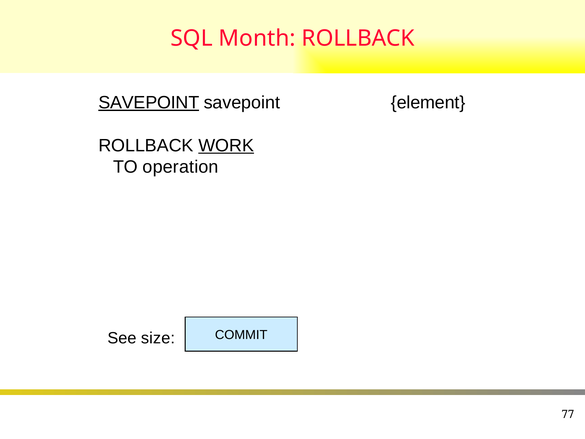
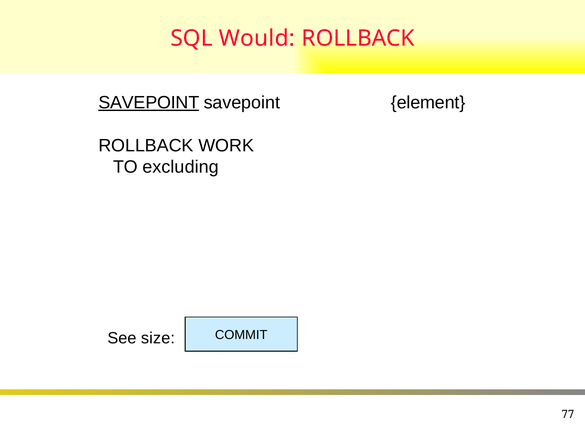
Month: Month -> Would (257, 38)
WORK underline: present -> none (226, 145)
operation: operation -> excluding (181, 167)
